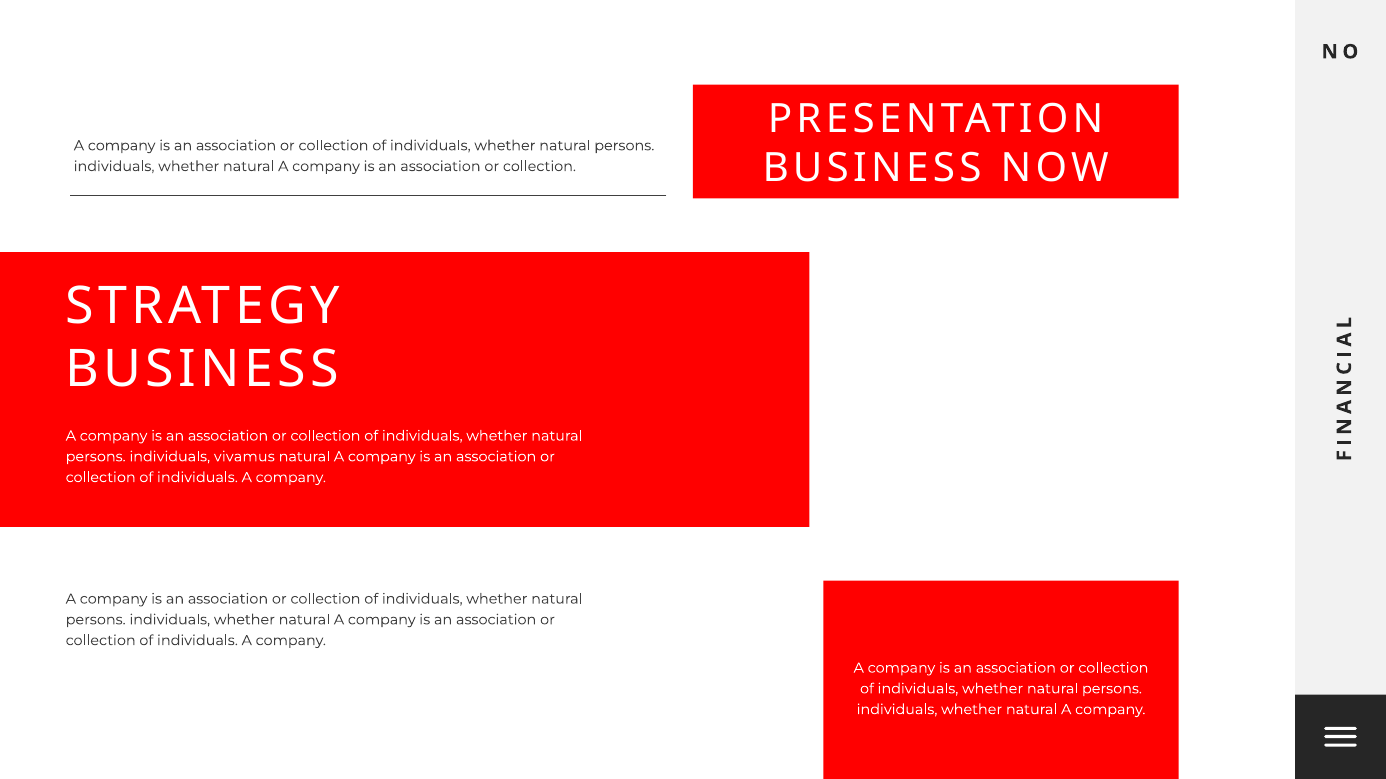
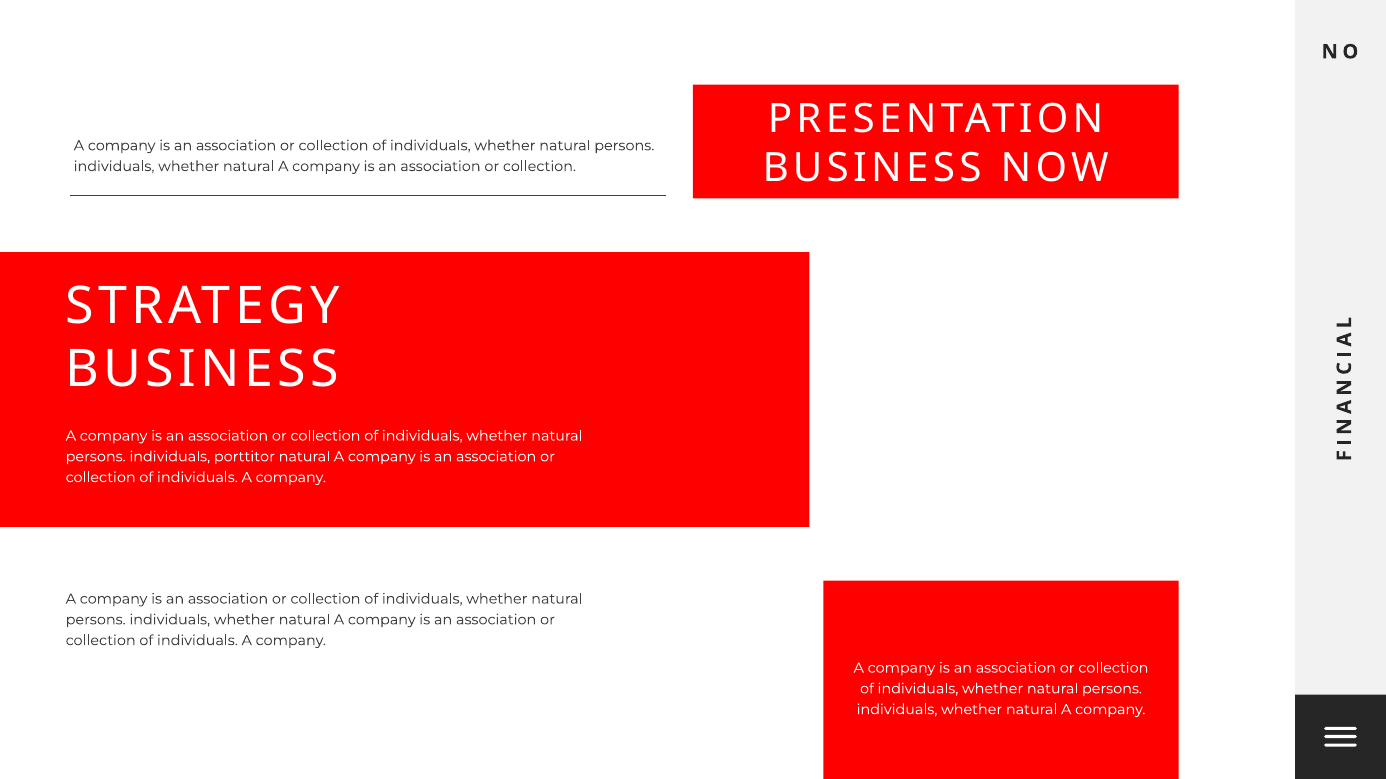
vivamus: vivamus -> porttitor (244, 457)
